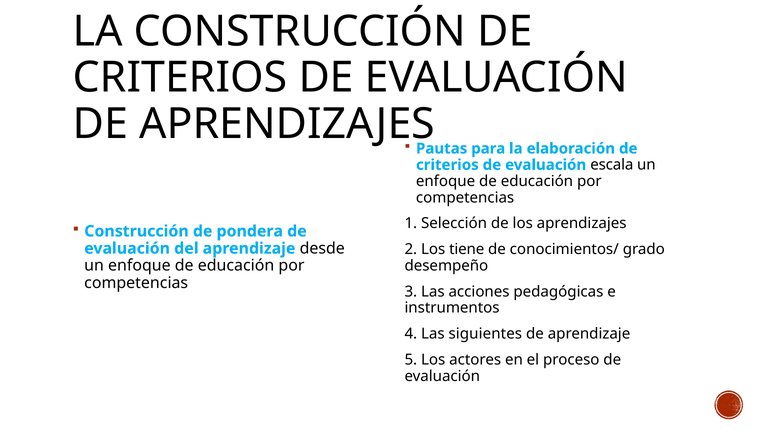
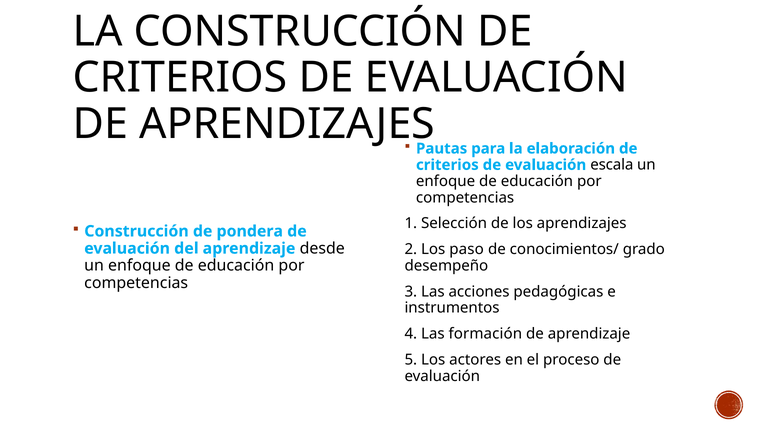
tiene: tiene -> paso (467, 249)
siguientes: siguientes -> formación (485, 334)
